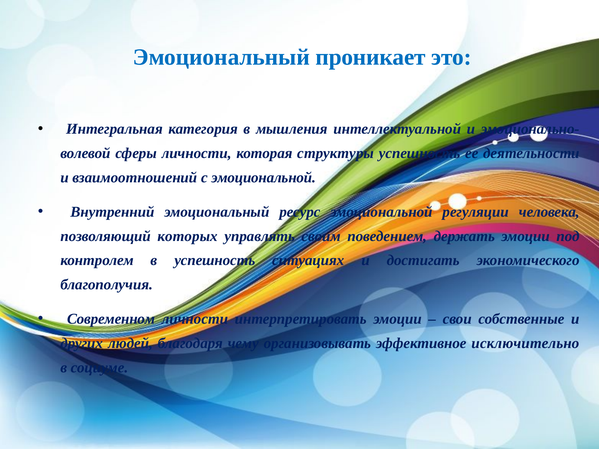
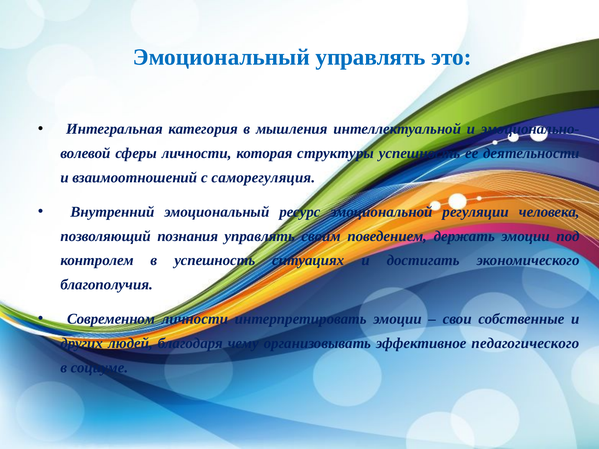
Эмоциональный проникает: проникает -> управлять (371, 57)
с эмоциональной: эмоциональной -> саморегуляция (263, 178)
которых: которых -> познания (188, 236)
исключительно: исключительно -> педагогического (526, 343)
